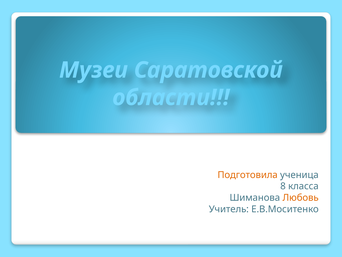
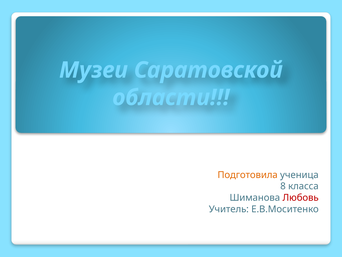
Любовь colour: orange -> red (301, 197)
